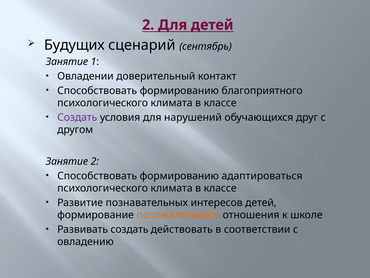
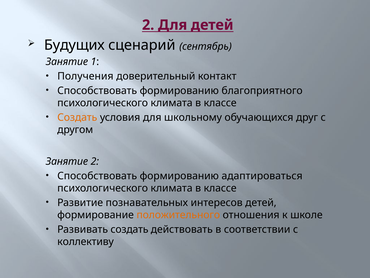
Овладении: Овладении -> Получения (85, 76)
Создать colour: purple -> orange (77, 117)
нарушений: нарушений -> школьному (193, 117)
овладению: овладению -> коллективу (86, 241)
